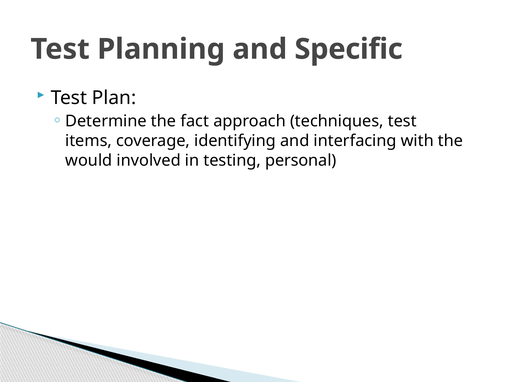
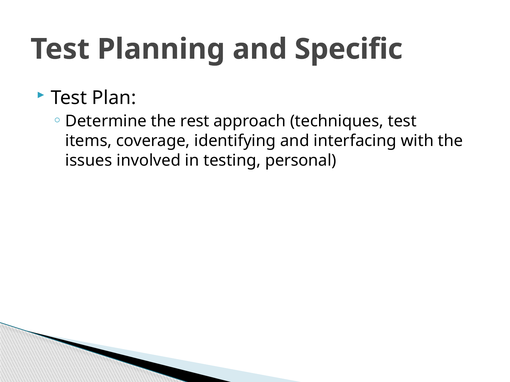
fact: fact -> rest (195, 121)
would: would -> issues (89, 161)
